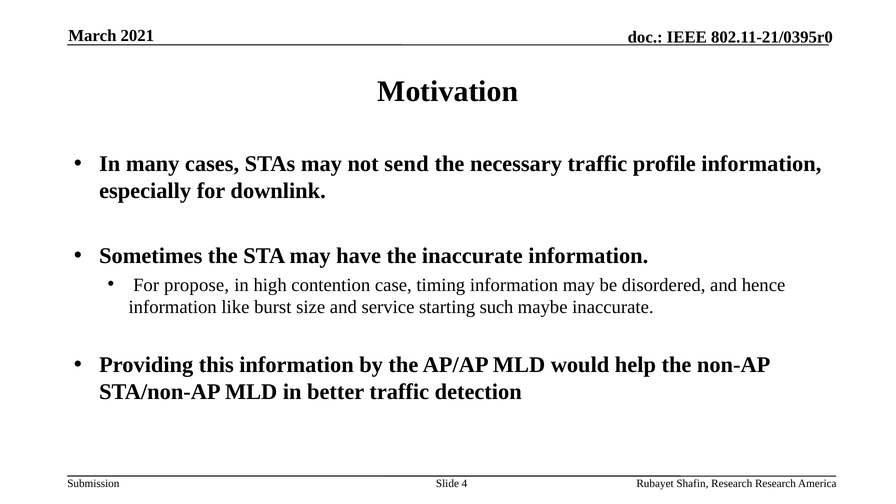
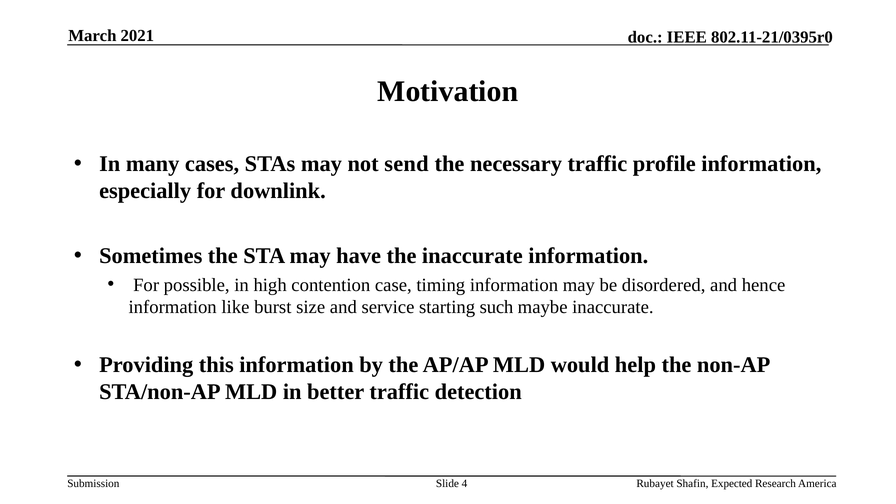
propose: propose -> possible (197, 285)
Shafin Research: Research -> Expected (732, 483)
